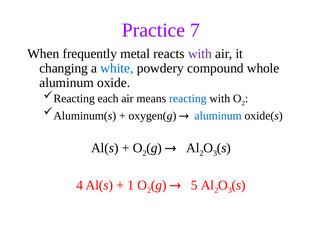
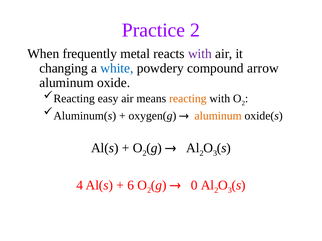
Practice 7: 7 -> 2 (195, 30)
whole: whole -> arrow (263, 68)
each: each -> easy (108, 99)
reacting colour: blue -> orange (188, 99)
aluminum colour: blue -> orange (218, 116)
1: 1 -> 6 (131, 186)
5: 5 -> 0 (194, 186)
